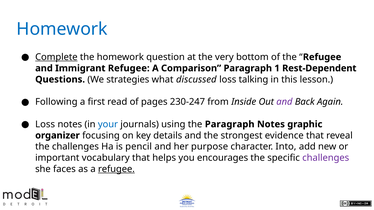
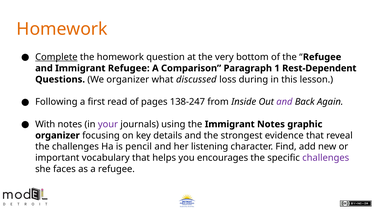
Homework colour: blue -> orange (62, 29)
We strategies: strategies -> organizer (128, 80)
talking: talking -> during (253, 80)
230-247: 230-247 -> 138-247 (187, 102)
Loss: Loss -> With (45, 124)
your colour: blue -> purple (108, 124)
the Paragraph: Paragraph -> Immigrant (230, 124)
purpose: purpose -> listening (210, 147)
Into: Into -> Find (286, 147)
refugee underline: present -> none (116, 169)
